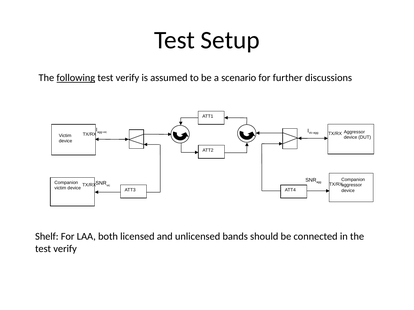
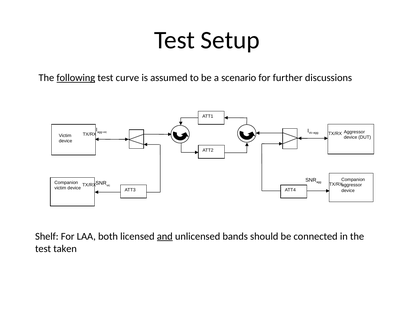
verify: verify -> curve (127, 78)
and underline: none -> present (165, 237)
verify: verify -> taken (65, 249)
